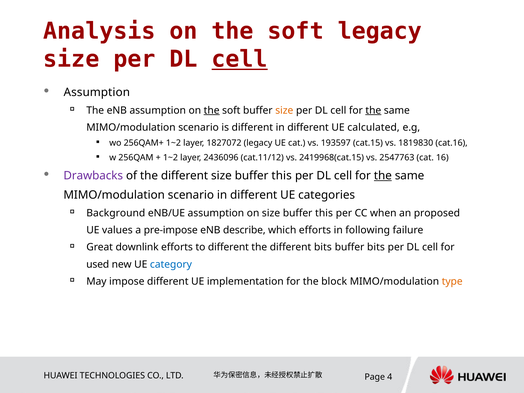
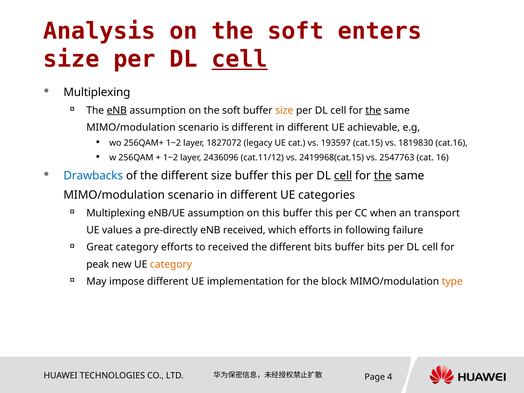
soft legacy: legacy -> enters (380, 31)
Assumption: Assumption -> Multiplexing (97, 92)
eNB underline: none -> present (117, 110)
the underline: present -> none (212, 110)
calculated: calculated -> achievable (374, 127)
Drawbacks colour: purple -> blue (93, 176)
cell underline: none -> present (343, 176)
Background: Background -> Multiplexing (116, 213)
on size: size -> this (271, 213)
proposed: proposed -> transport (437, 213)
pre-impose: pre-impose -> pre-directly (171, 230)
eNB describe: describe -> received (244, 230)
Great downlink: downlink -> category (137, 247)
to different: different -> received (228, 247)
used: used -> peak (98, 264)
category colour: blue -> orange (171, 264)
